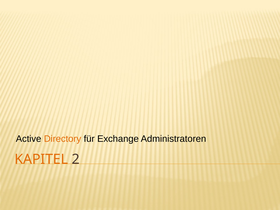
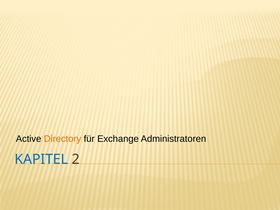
KAPITEL colour: orange -> blue (41, 159)
